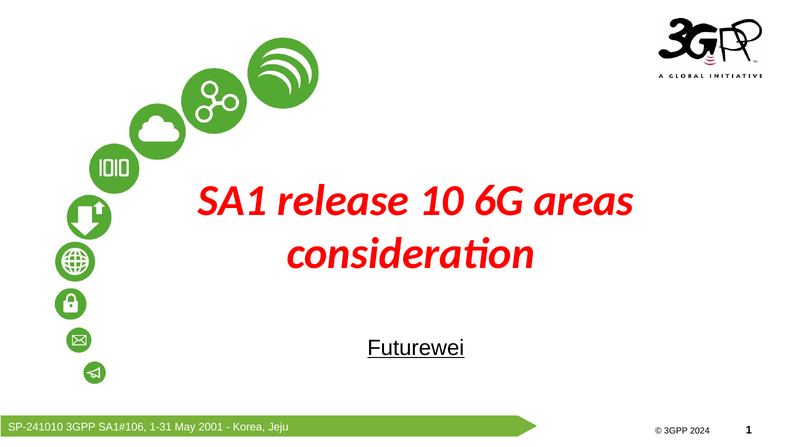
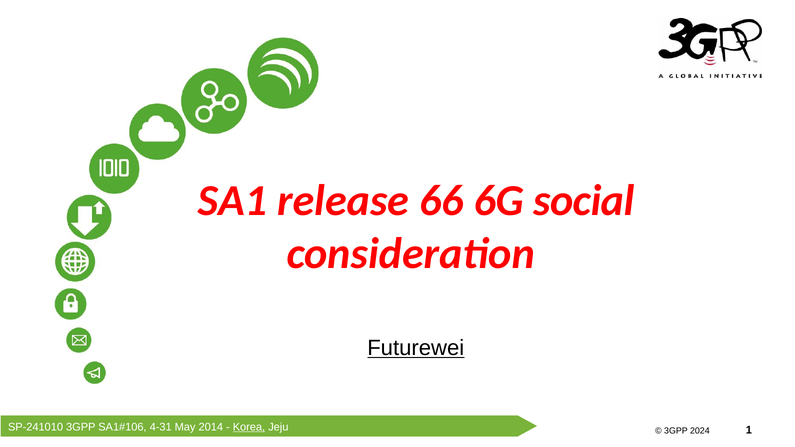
10: 10 -> 66 (441, 201)
areas: areas -> social (584, 201)
1-31: 1-31 -> 4-31 (161, 427)
2001: 2001 -> 2014 (211, 427)
Korea underline: none -> present (249, 427)
